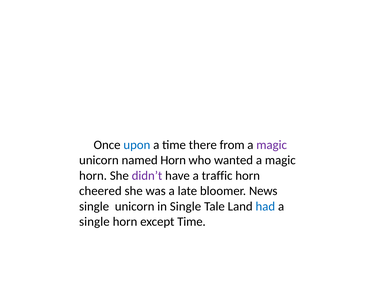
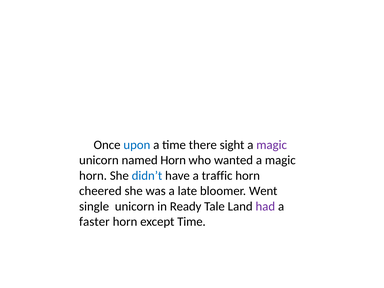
from: from -> sight (232, 145)
didn’t colour: purple -> blue (147, 176)
News: News -> Went (263, 191)
in Single: Single -> Ready (186, 206)
had colour: blue -> purple (265, 206)
single: single -> faster (94, 222)
